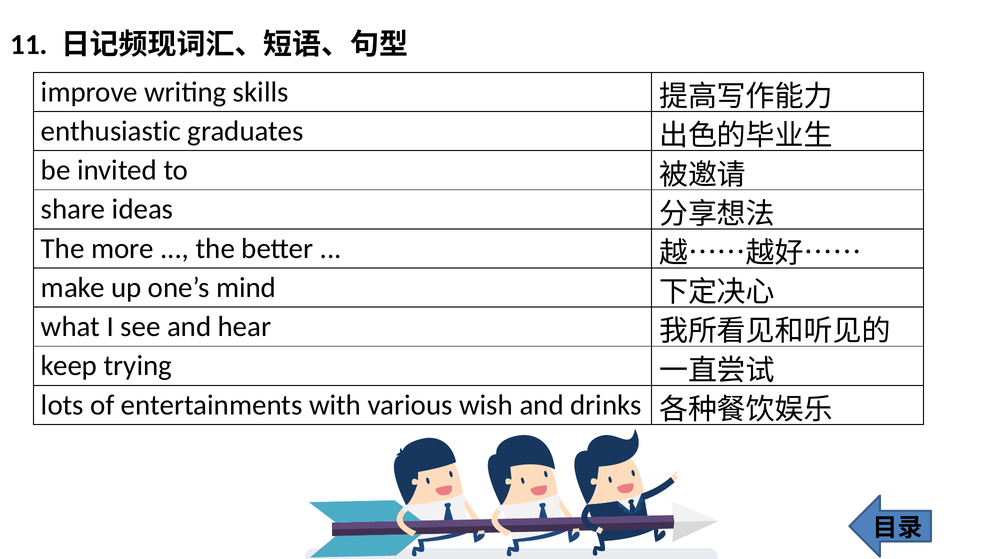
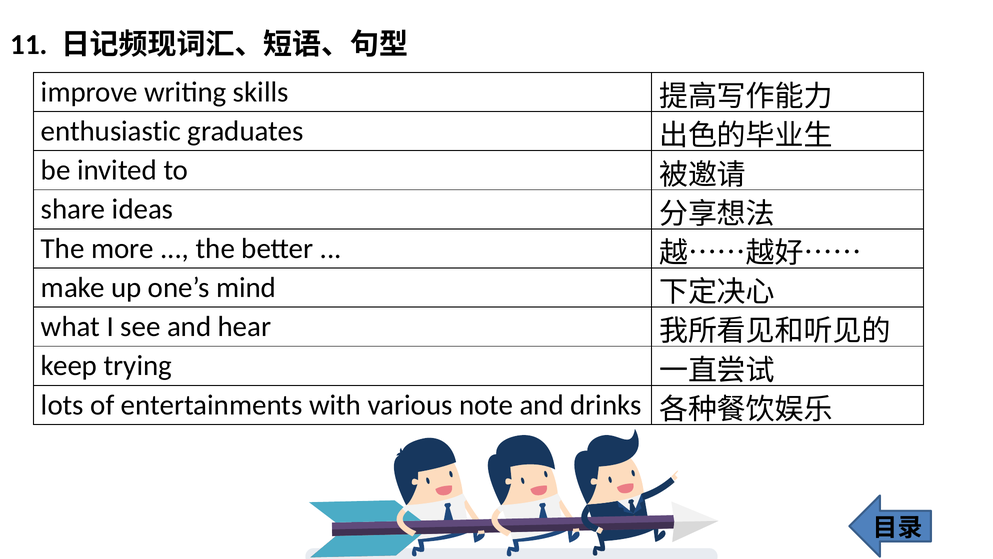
wish: wish -> note (486, 405)
